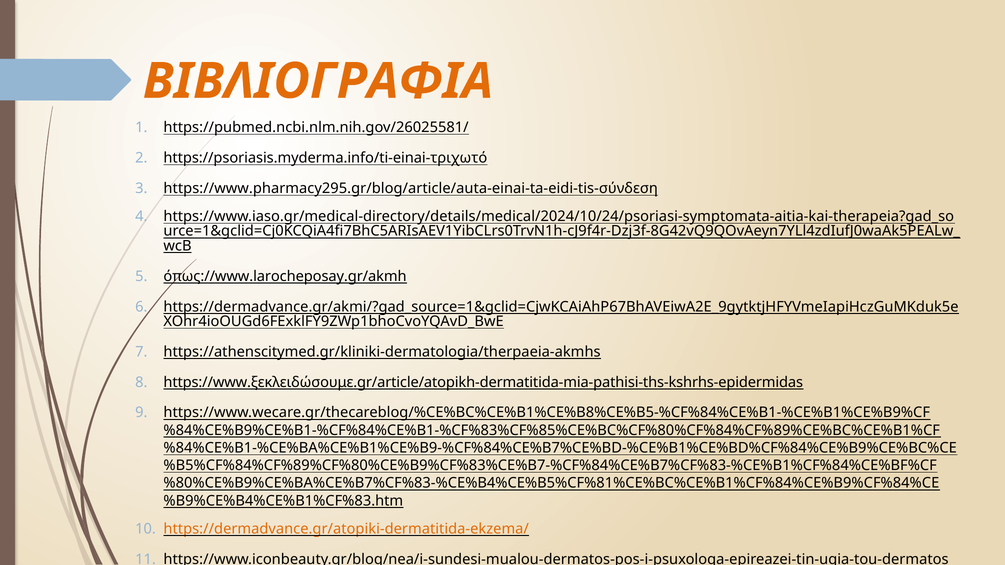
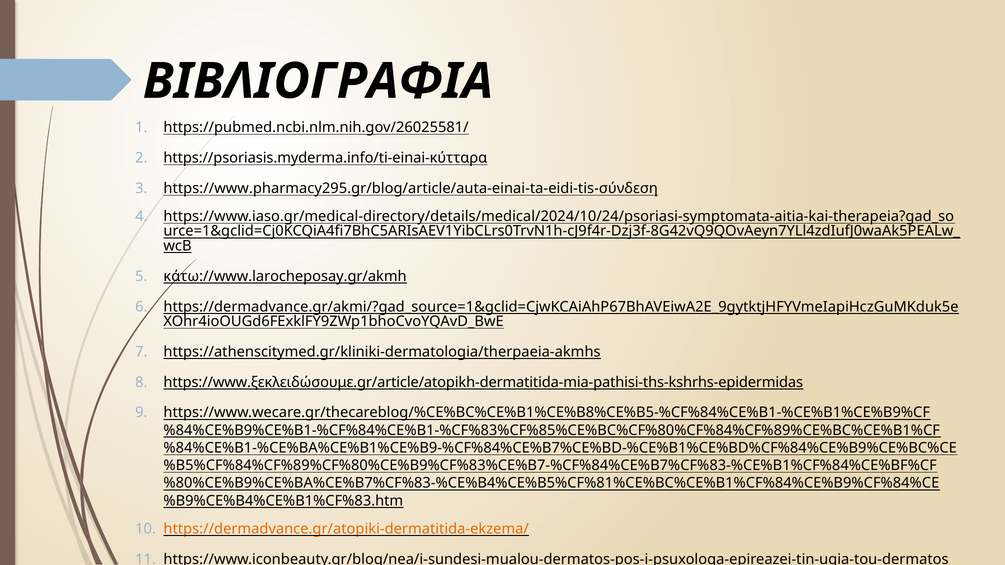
ΒΙΒΛΙΟΓΡΑΦΙΑ colour: orange -> black (318, 81)
https://psoriasis.myderma.info/ti-einai-τριχωτό: https://psoriasis.myderma.info/ti-einai-τριχωτό -> https://psoriasis.myderma.info/ti-einai-κύτταρα (325, 158)
όπως://www.larocheposay.gr/akmh: όπως://www.larocheposay.gr/akmh -> κάτω://www.larocheposay.gr/akmh (285, 276)
